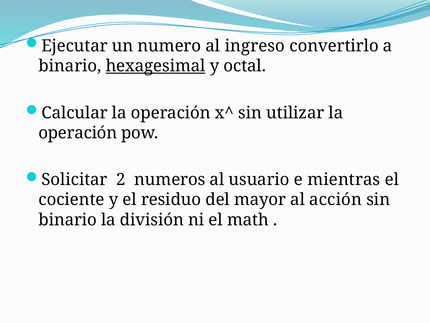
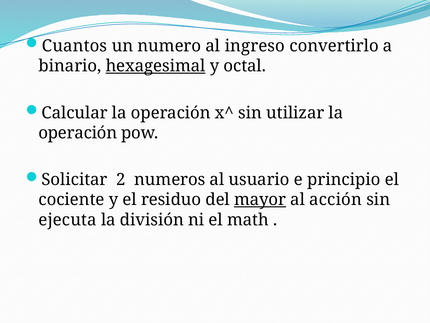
Ejecutar: Ejecutar -> Cuantos (74, 46)
mientras: mientras -> principio (344, 179)
mayor underline: none -> present (260, 199)
binario: binario -> ejecuta (68, 219)
